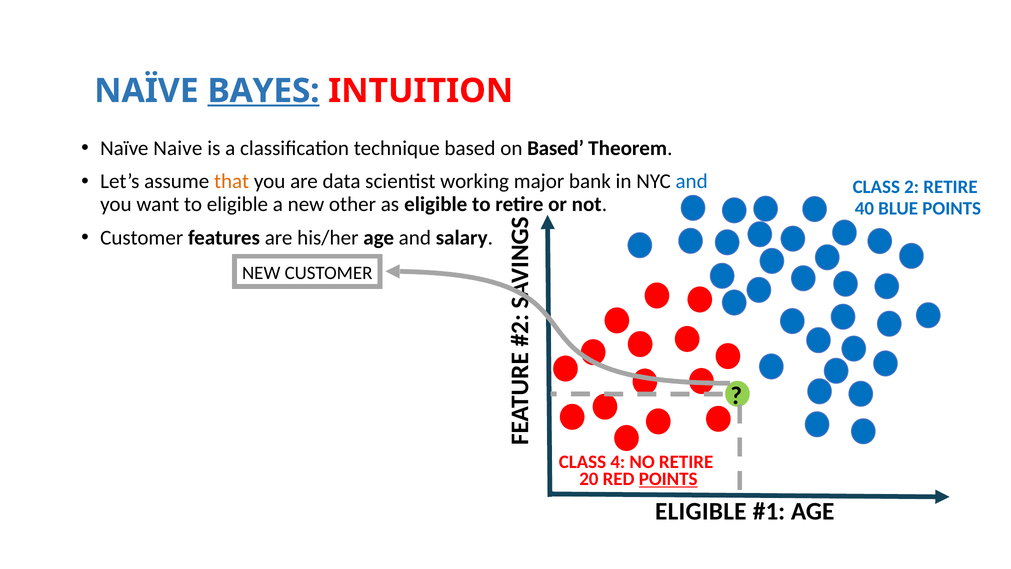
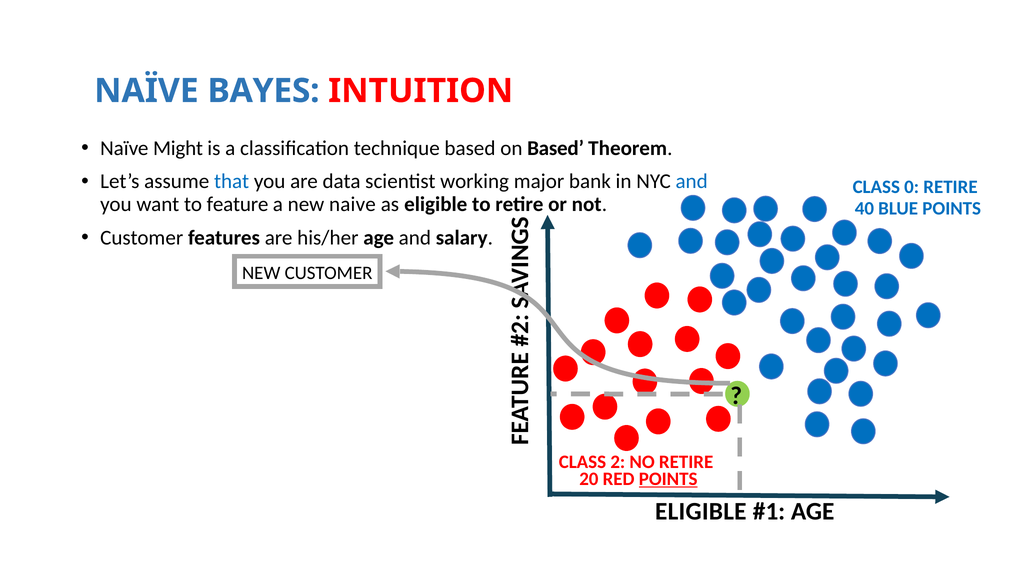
BAYES underline: present -> none (264, 91)
Naive: Naive -> Might (178, 148)
that colour: orange -> blue (232, 181)
CLASS 2: 2 -> 0 (912, 187)
to eligible: eligible -> feature (238, 204)
other: other -> naive (352, 204)
CLASS 4: 4 -> 2 (618, 461)
